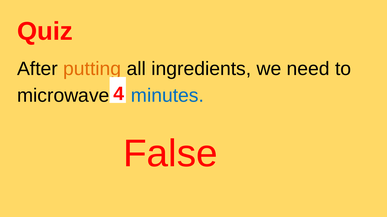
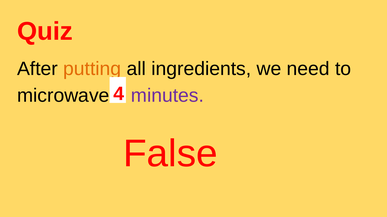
minutes colour: blue -> purple (167, 96)
